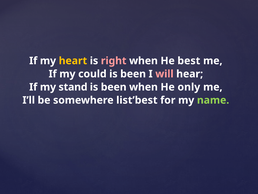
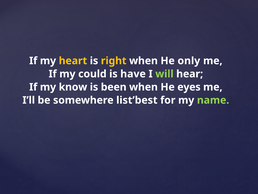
right colour: pink -> yellow (114, 61)
best: best -> only (189, 61)
been: been -> have (133, 74)
will colour: pink -> light green (164, 74)
stand: stand -> know (73, 87)
only: only -> eyes (189, 87)
